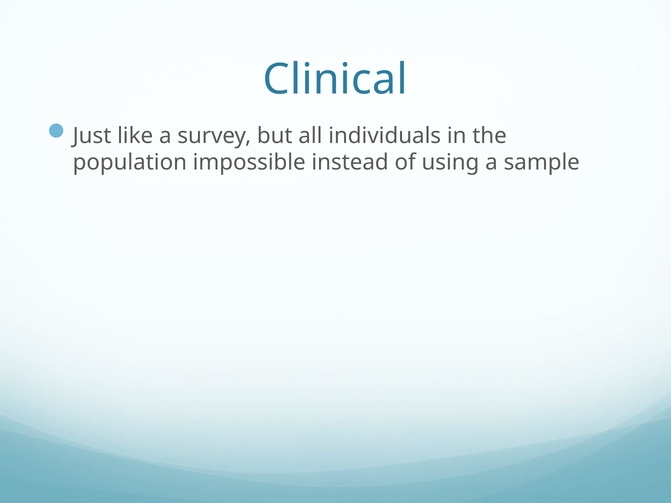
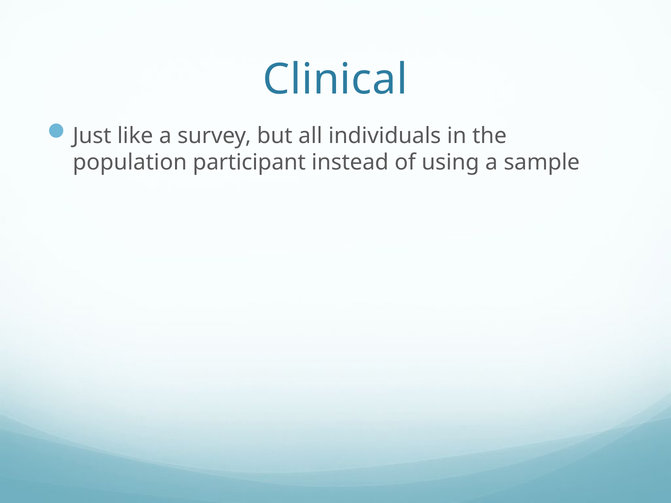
impossible: impossible -> participant (249, 163)
